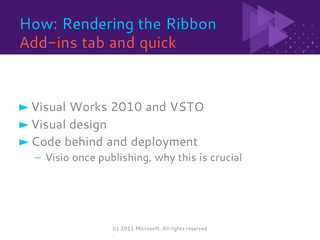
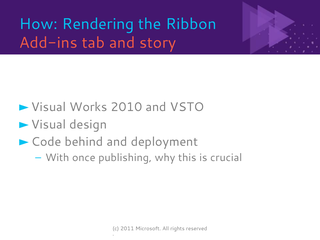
quick: quick -> story (158, 43)
Visio: Visio -> With (57, 158)
